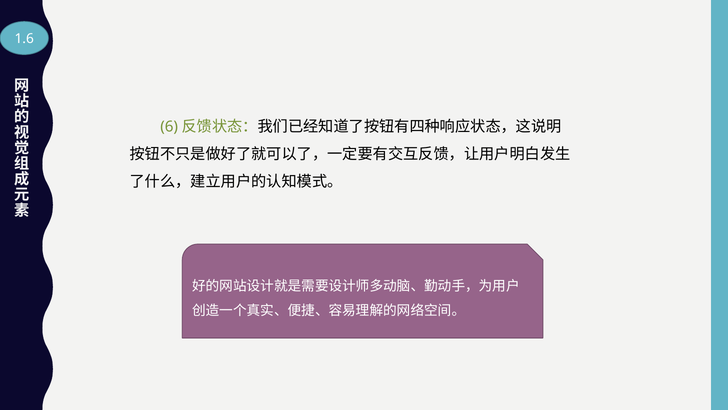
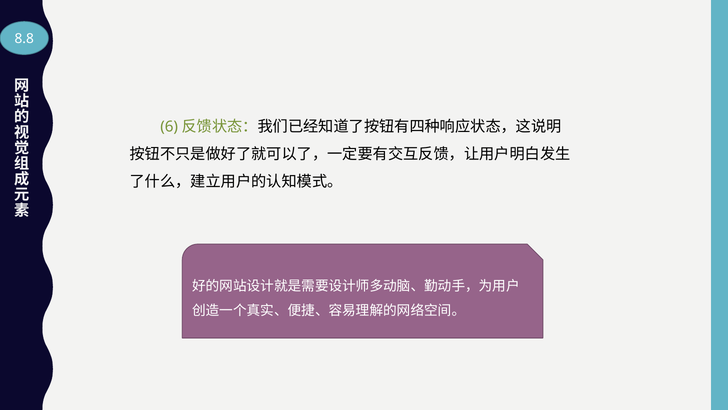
1.6: 1.6 -> 8.8 (24, 39)
